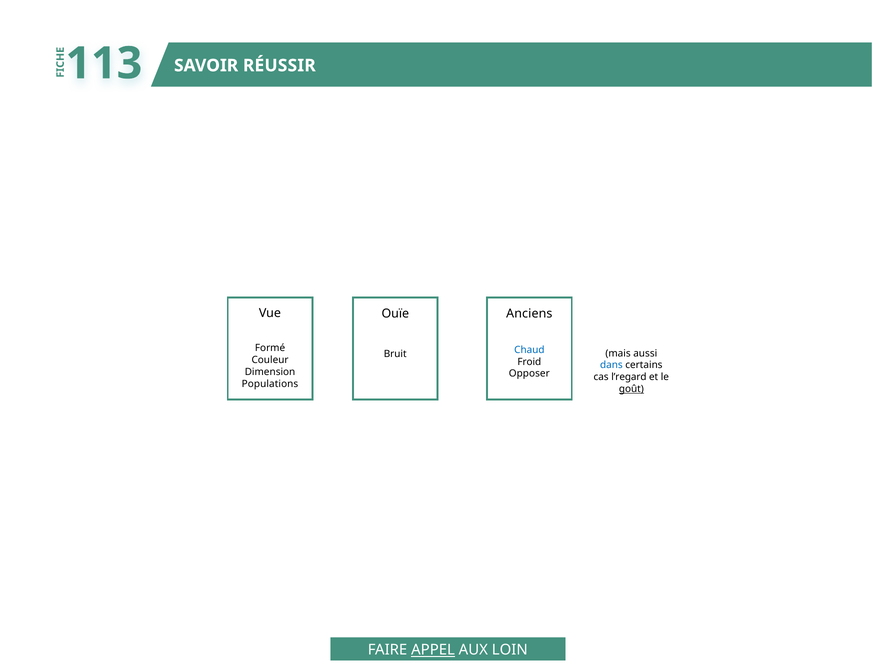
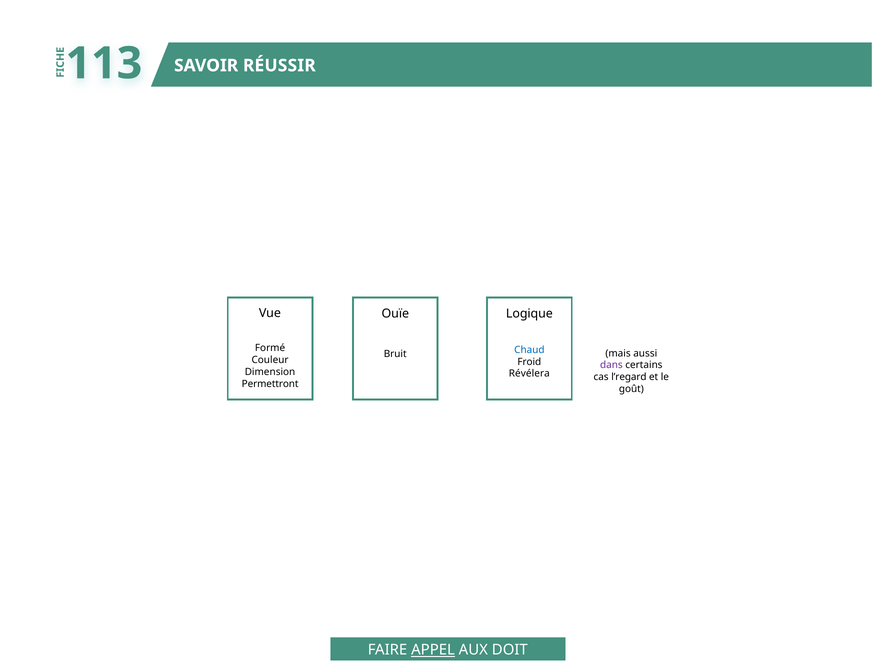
Anciens: Anciens -> Logique (529, 314)
dans colour: blue -> purple (611, 365)
Opposer: Opposer -> Révélera (529, 374)
Populations: Populations -> Permettront (270, 384)
goût underline: present -> none (631, 389)
LOIN: LOIN -> DOIT (510, 650)
